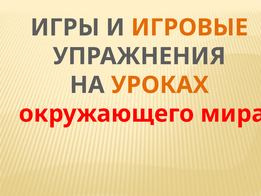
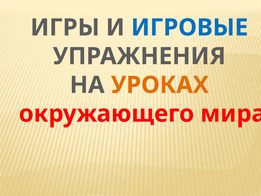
ИГРОВЫЕ colour: orange -> blue (190, 28)
